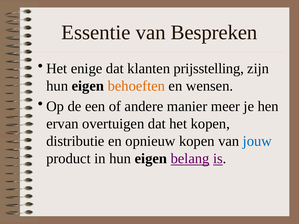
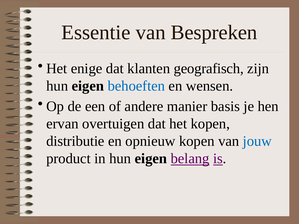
prijsstelling: prijsstelling -> geografisch (209, 69)
behoeften colour: orange -> blue (136, 86)
meer: meer -> basis (225, 106)
